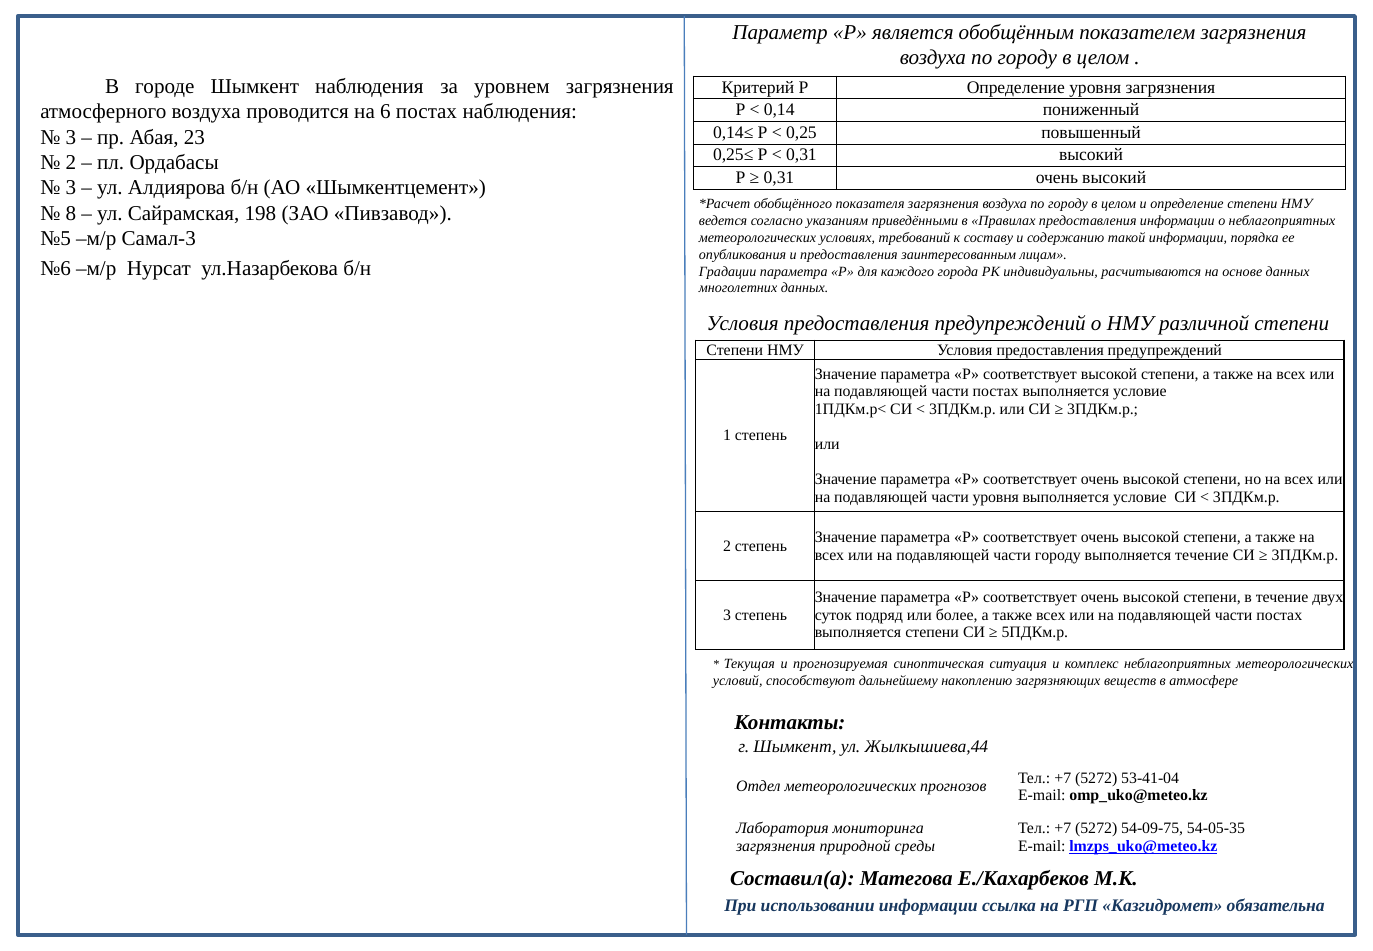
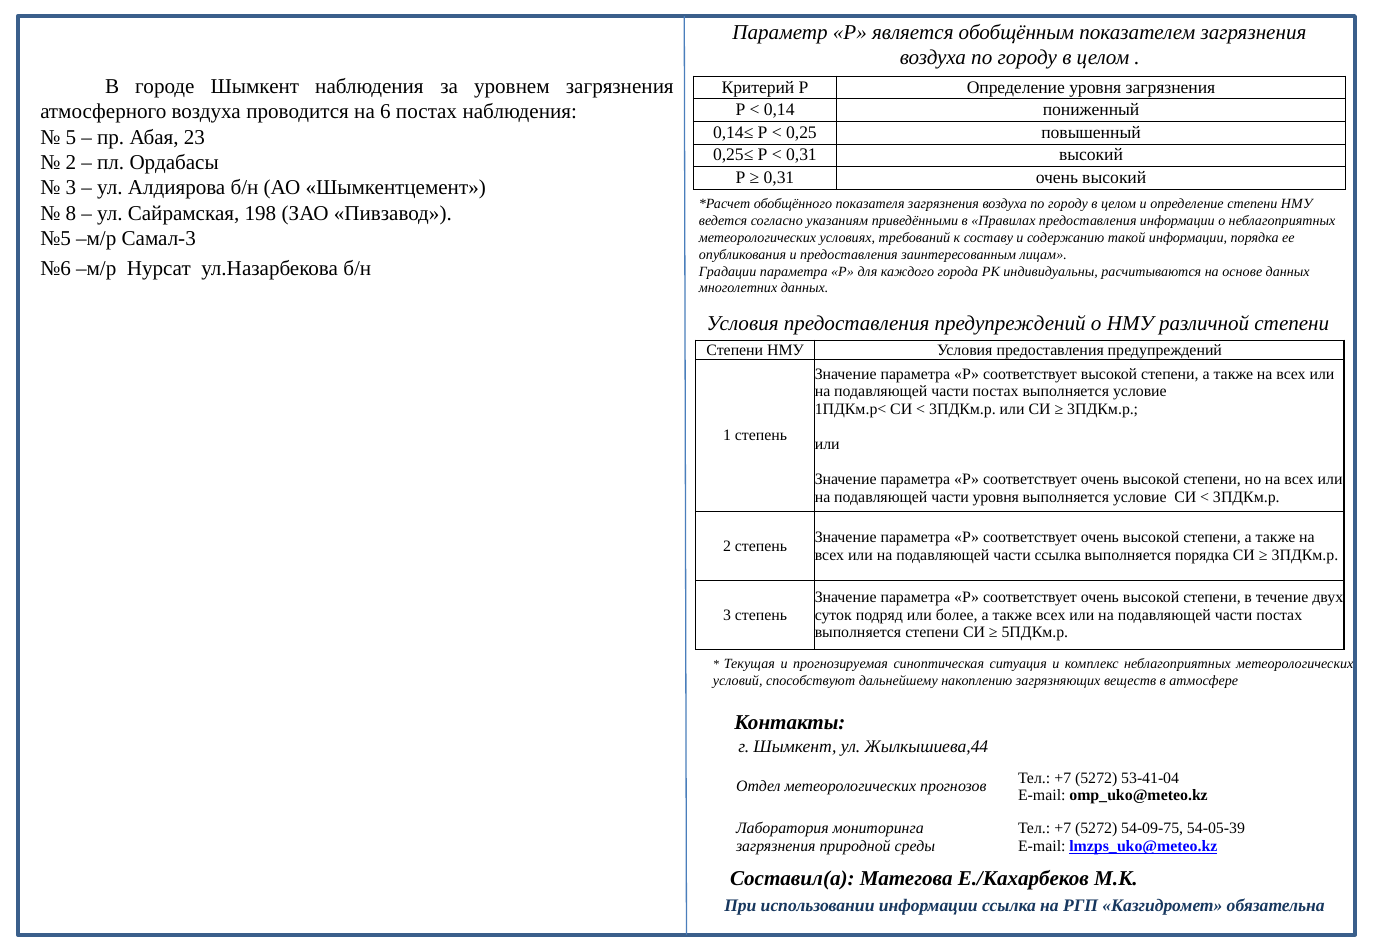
3: 3 -> 5 (71, 137)
части городу: городу -> ссылка (1058, 555)
выполняется течение: течение -> порядка (1202, 555)
54-05-35: 54-05-35 -> 54-05-39 (1216, 828)
